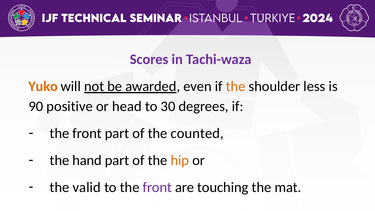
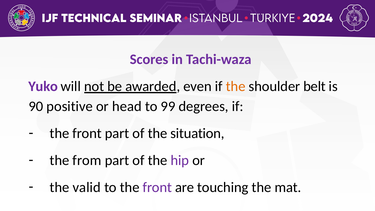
Yuko colour: orange -> purple (43, 86)
less: less -> belt (315, 86)
30: 30 -> 99 (168, 106)
counted: counted -> situation (197, 133)
hand: hand -> from (87, 160)
hip colour: orange -> purple (180, 160)
